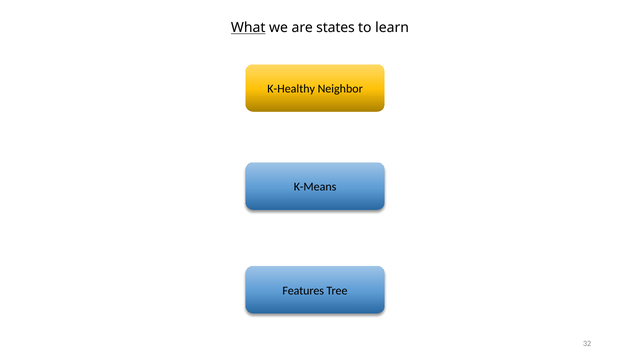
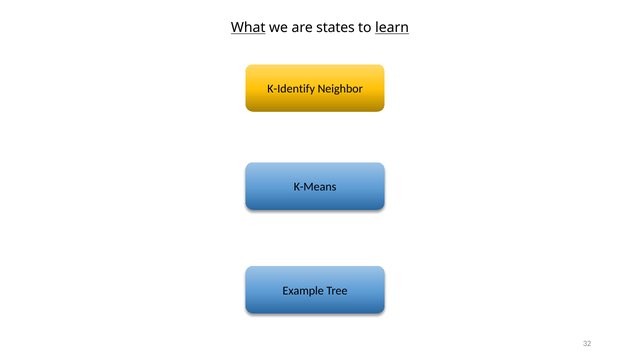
learn underline: none -> present (392, 28)
K-Healthy: K-Healthy -> K-Identify (291, 89)
Features: Features -> Example (303, 291)
